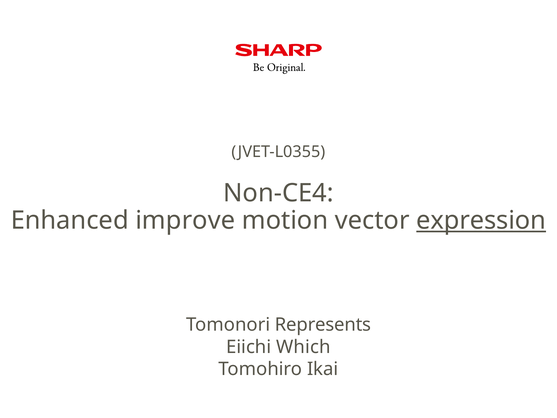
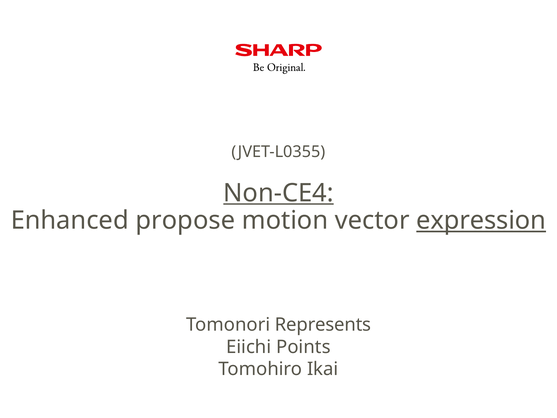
Non-CE4 underline: none -> present (278, 193)
improve: improve -> propose (185, 220)
Which: Which -> Points (303, 347)
